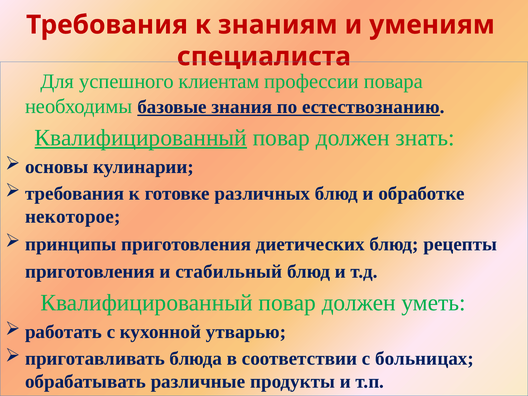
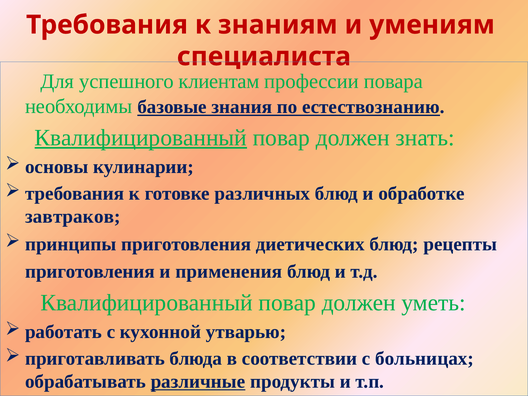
некоторое: некоторое -> завтраков (73, 216)
стабильный: стабильный -> применения (229, 271)
различные underline: none -> present (198, 382)
